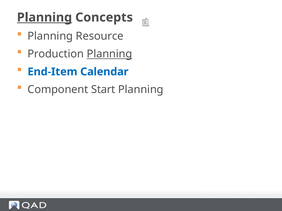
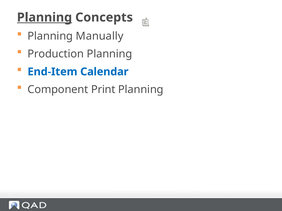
Resource: Resource -> Manually (100, 36)
Planning underline: present -> none (110, 54)
Start: Start -> Print (103, 90)
